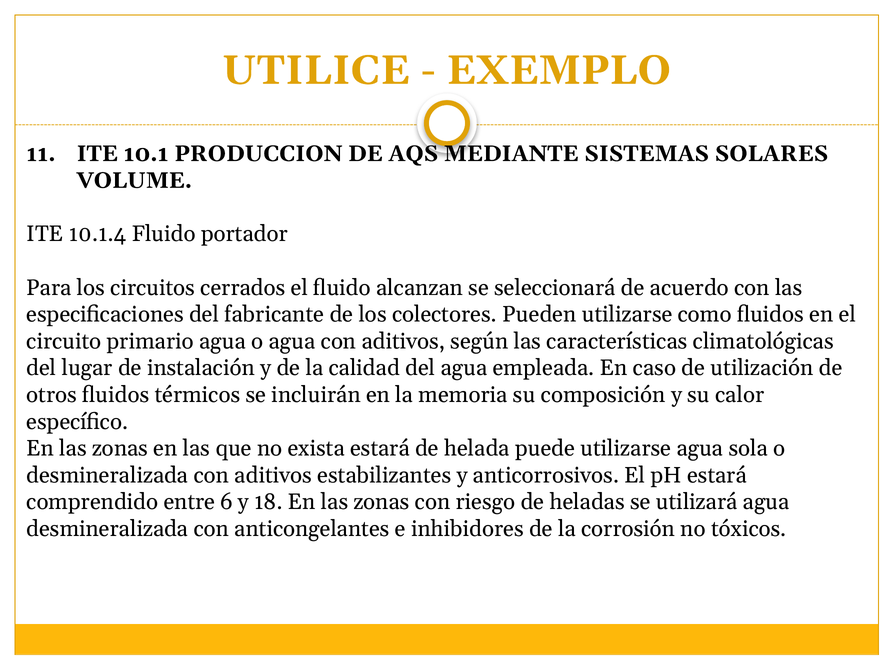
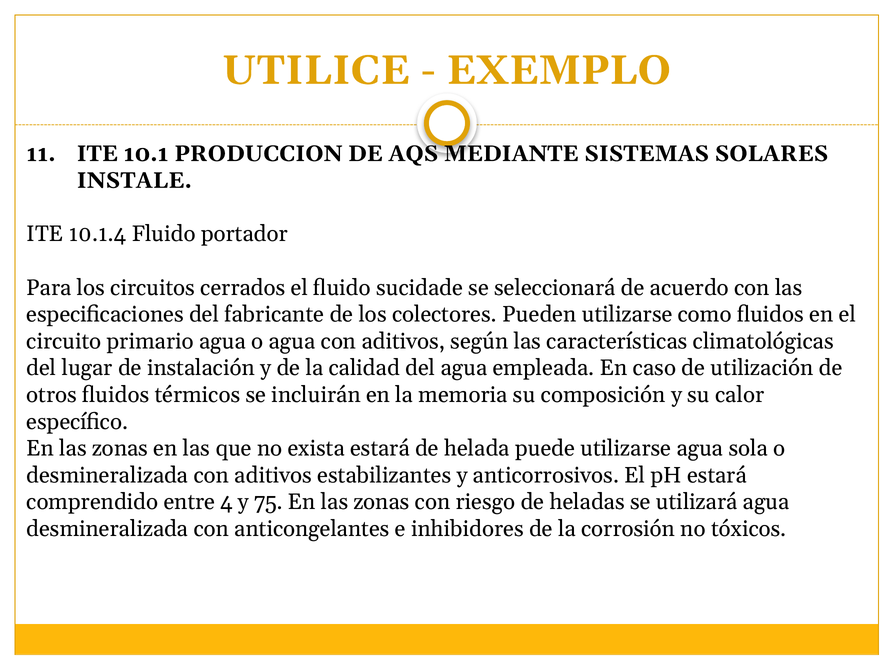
VOLUME: VOLUME -> INSTALE (134, 181)
alcanzan: alcanzan -> sucidade (420, 288)
6: 6 -> 4 (227, 502)
18: 18 -> 75 (268, 502)
